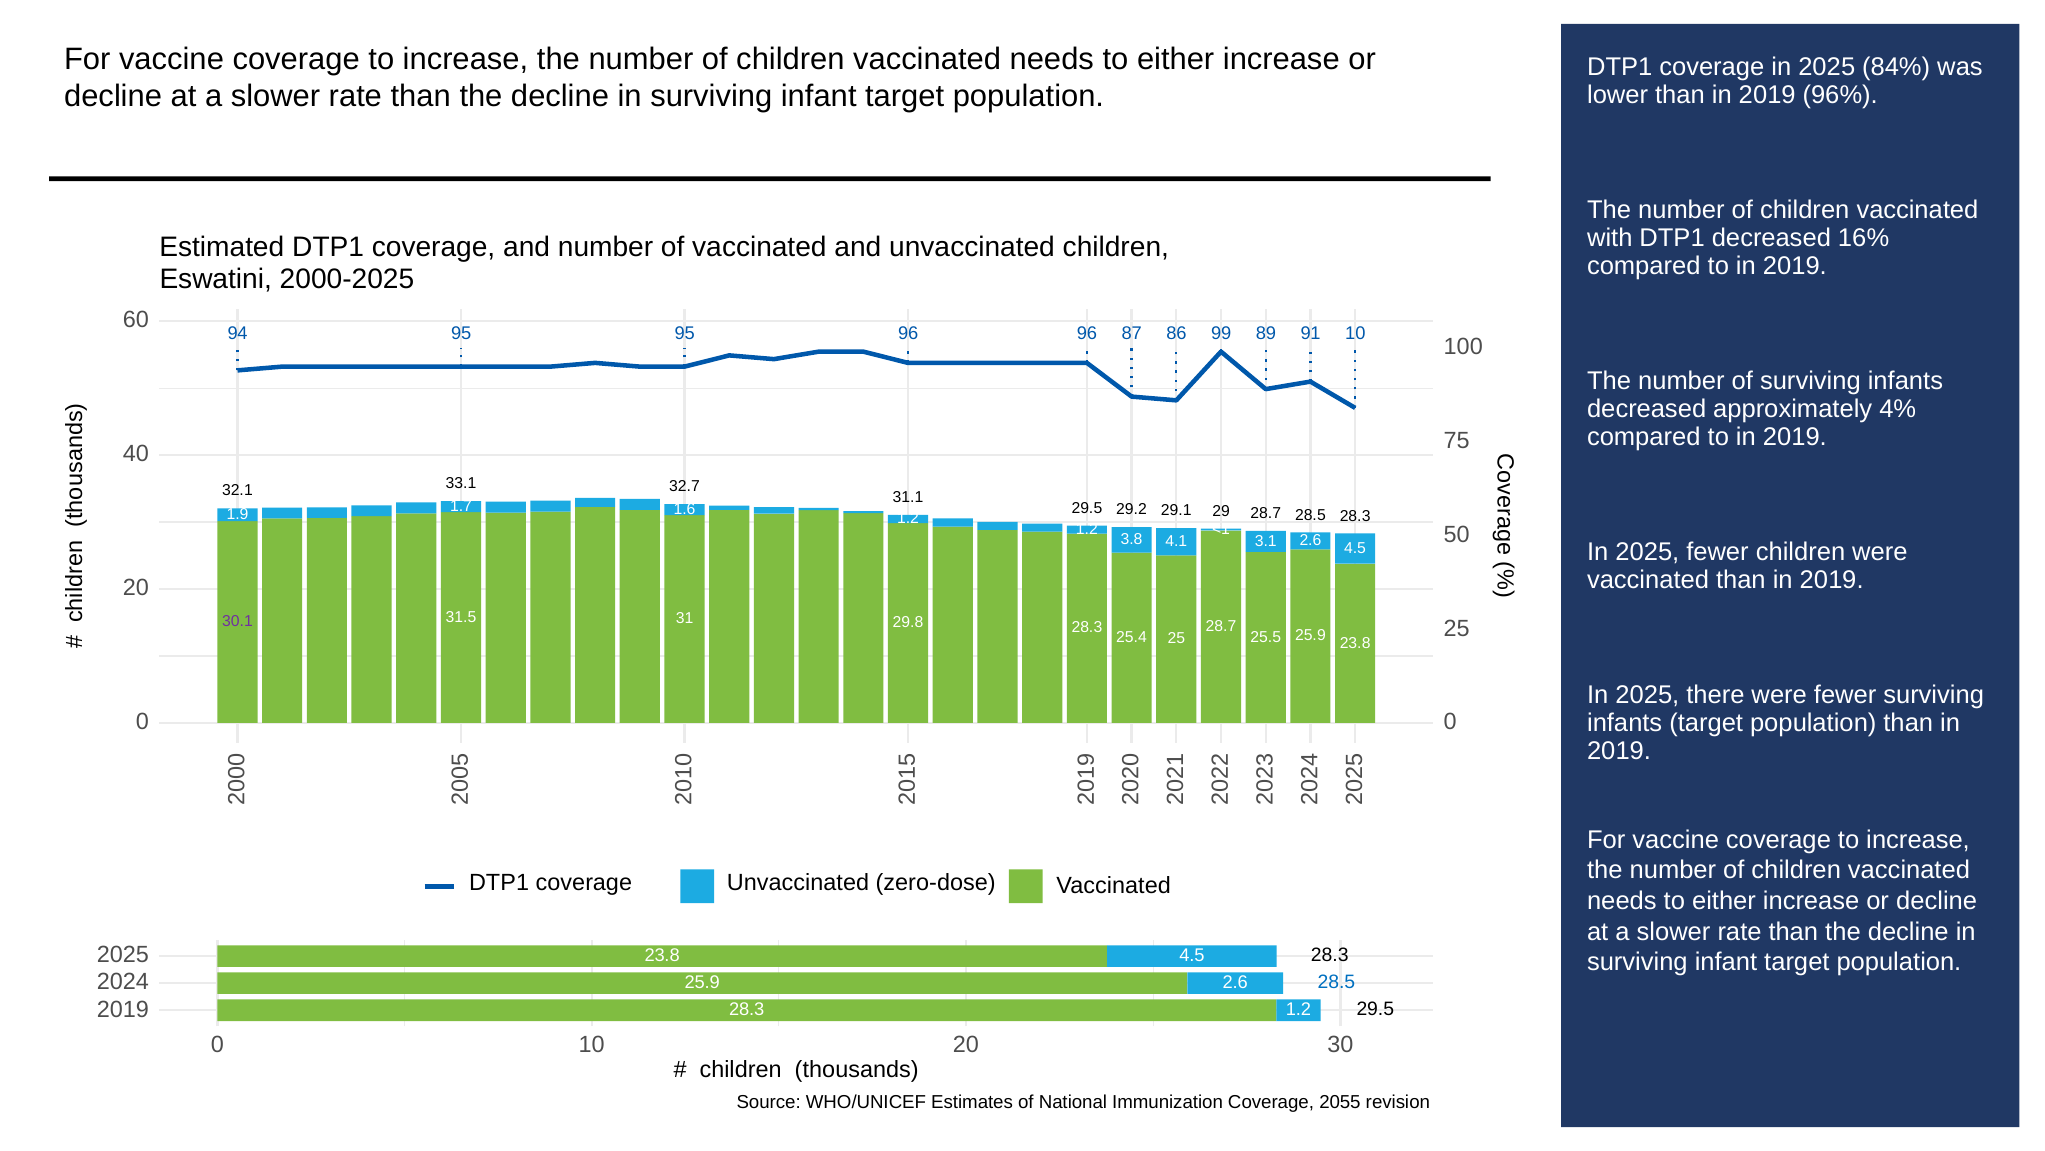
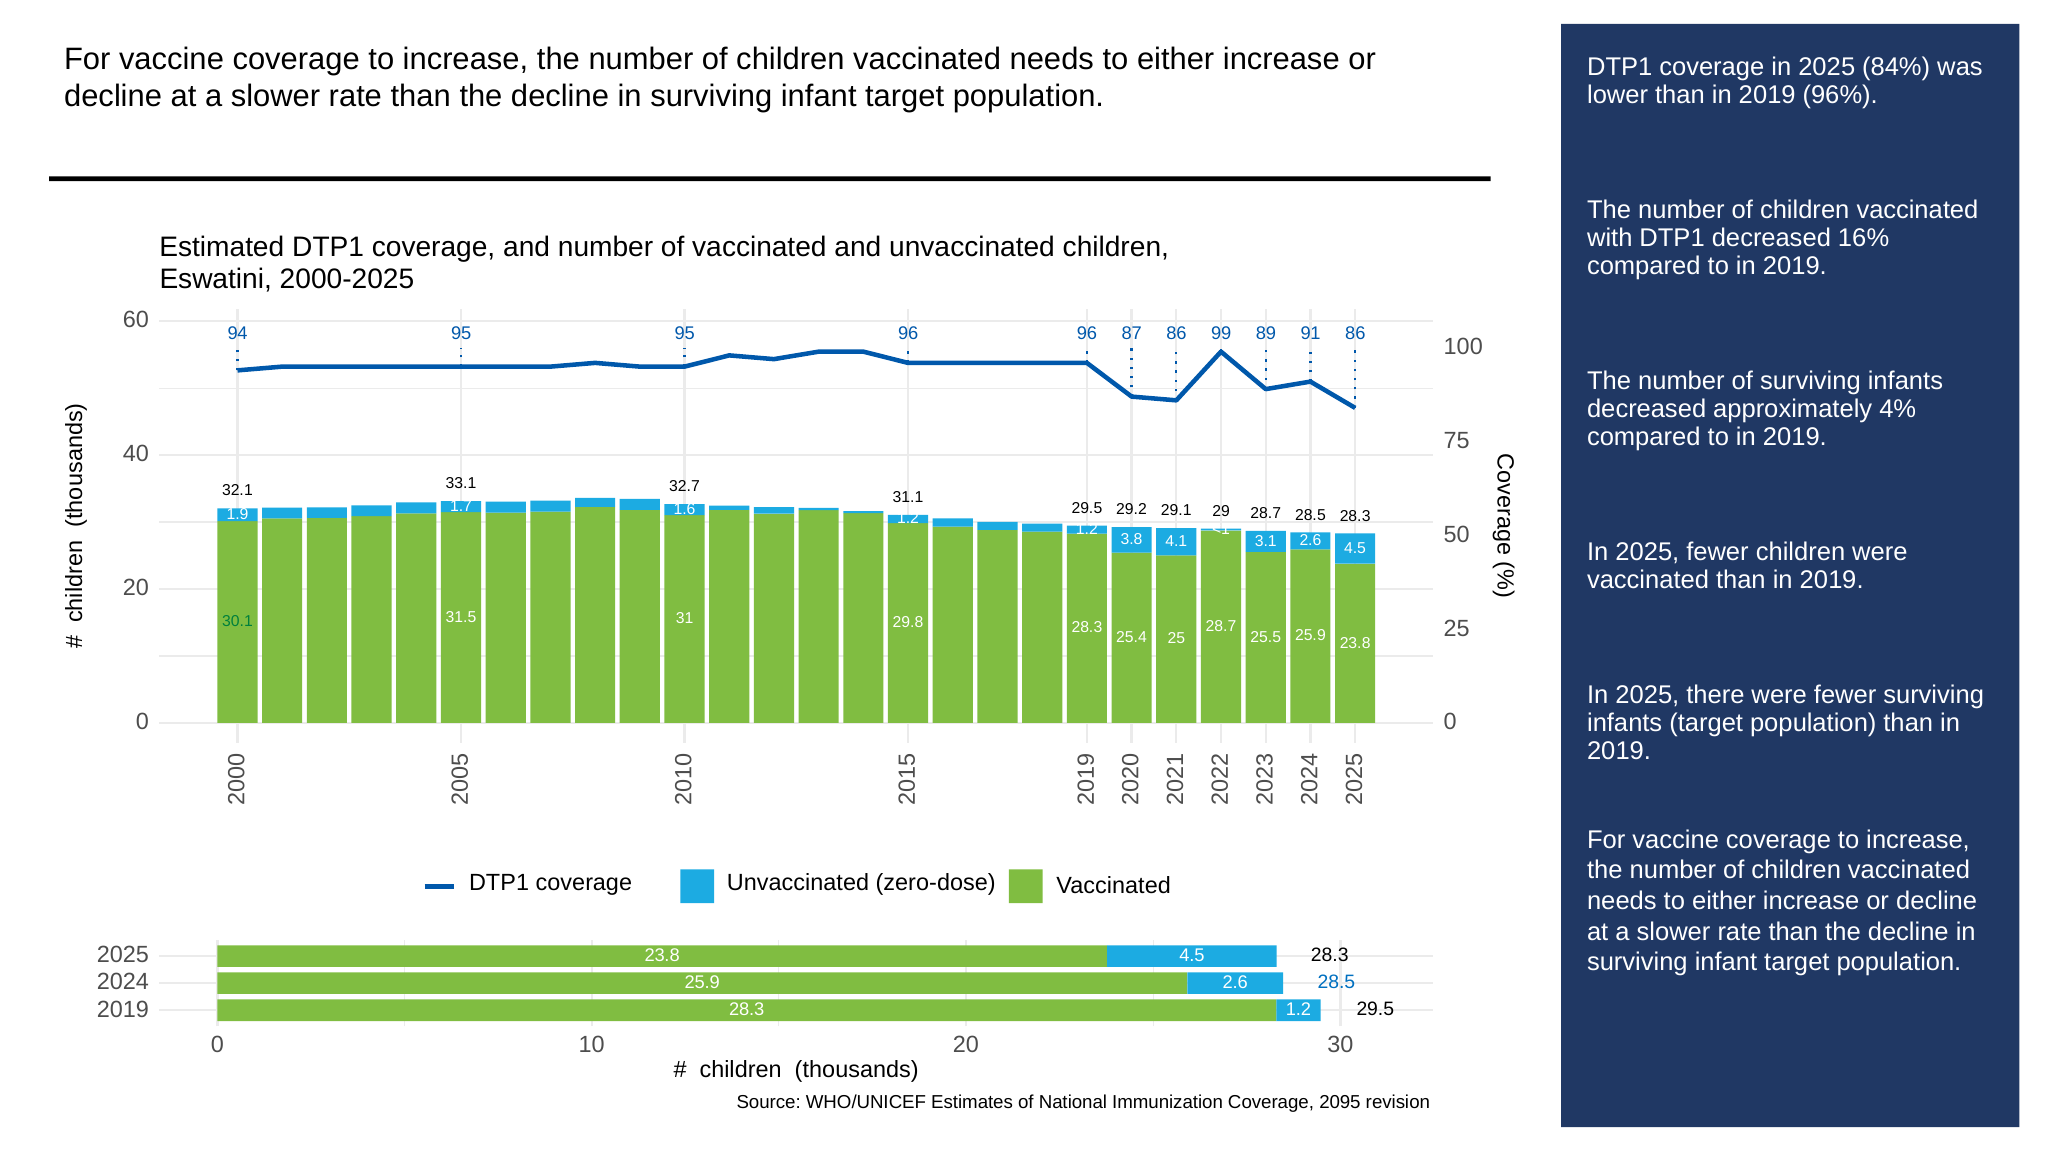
91 10: 10 -> 86 (1355, 333)
30.1 colour: purple -> green (237, 621)
2055: 2055 -> 2095 (1340, 1101)
